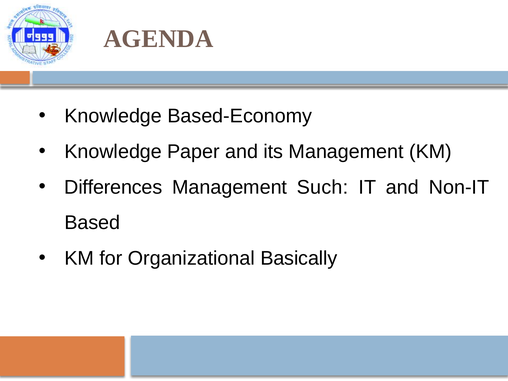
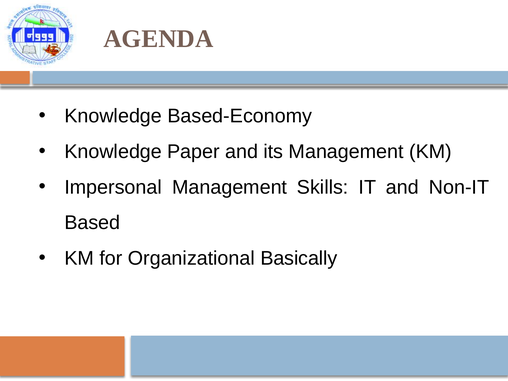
Differences: Differences -> Impersonal (113, 187)
Such: Such -> Skills (323, 187)
